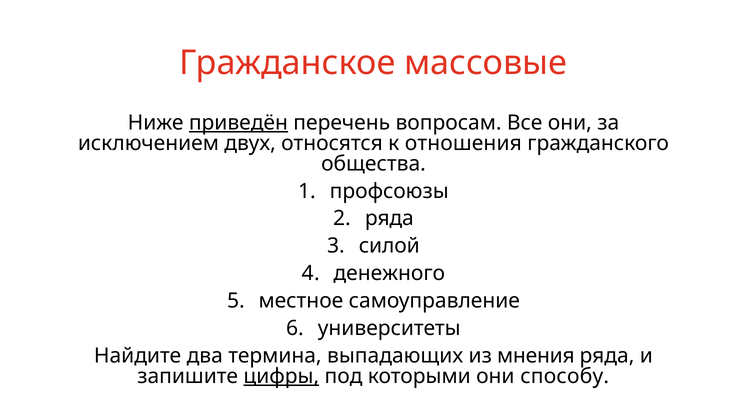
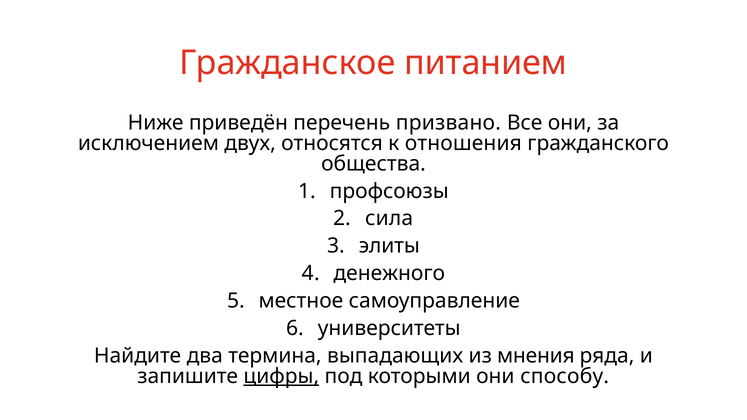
массовые: массовые -> питанием (486, 63)
приведён underline: present -> none (238, 123)
вопросам: вопросам -> призвано (448, 123)
ряда: ряда -> сила (389, 219)
силой: силой -> элиты (389, 246)
